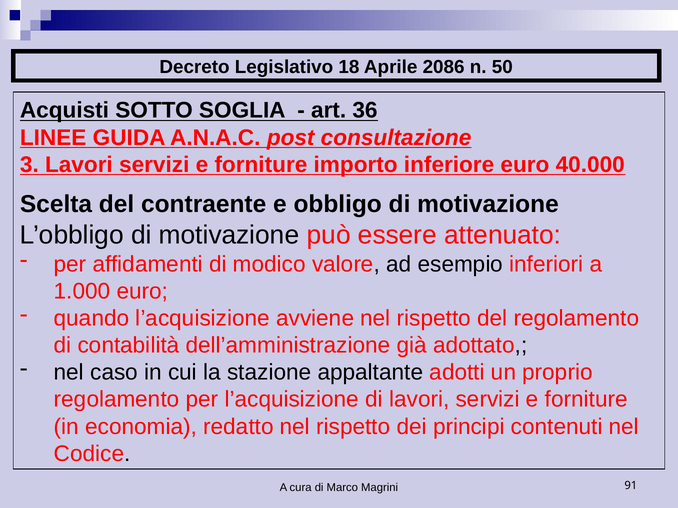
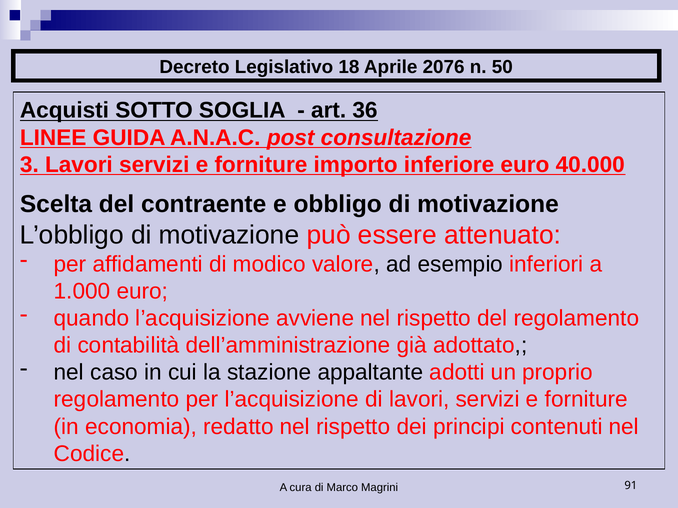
2086: 2086 -> 2076 (444, 67)
